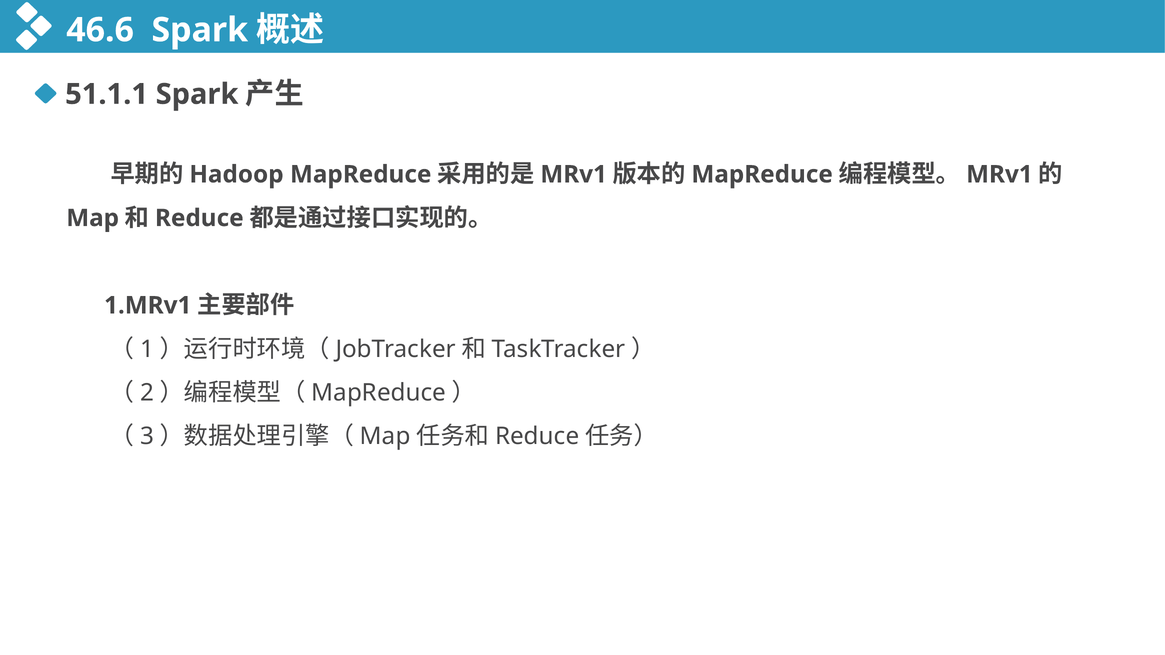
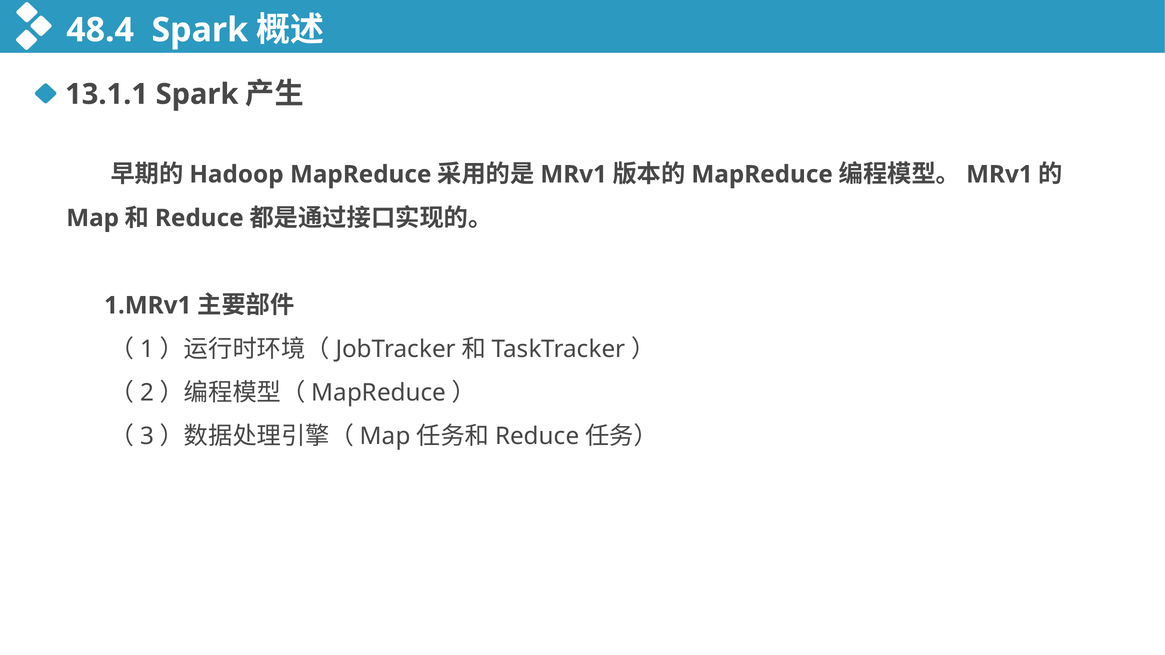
46.6: 46.6 -> 48.4 (100, 30)
51.1.1: 51.1.1 -> 13.1.1 (107, 94)
